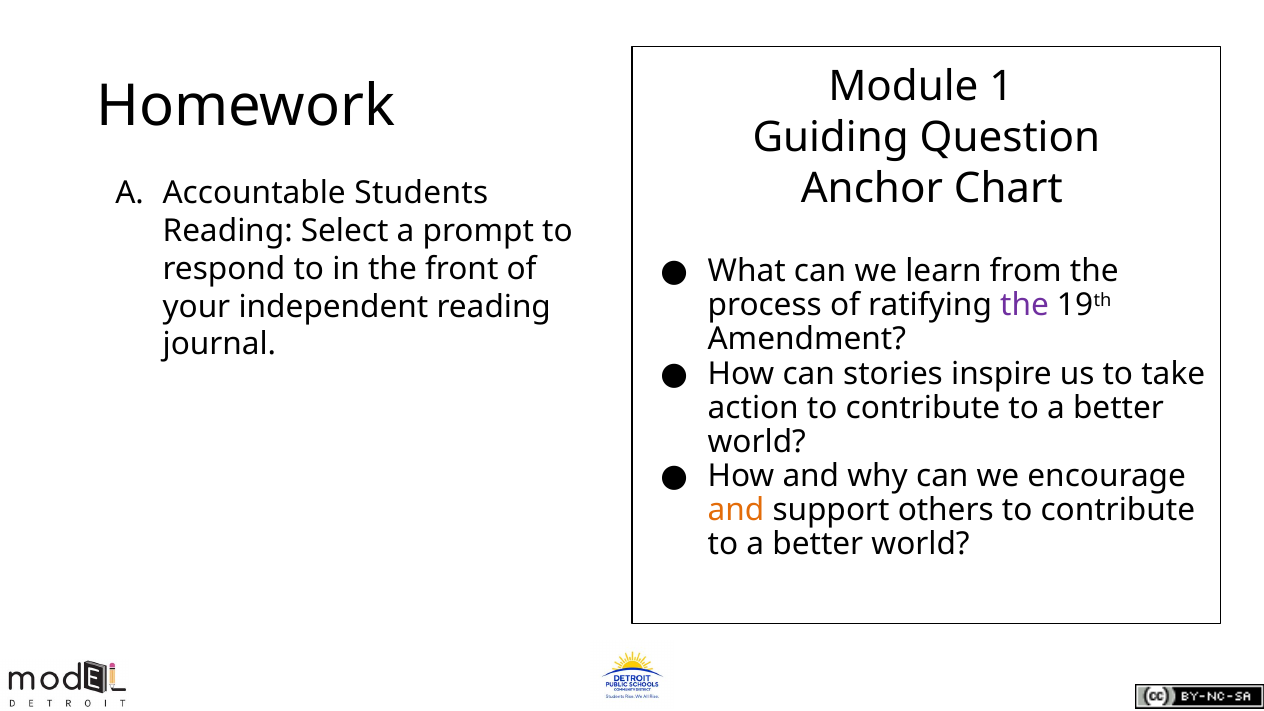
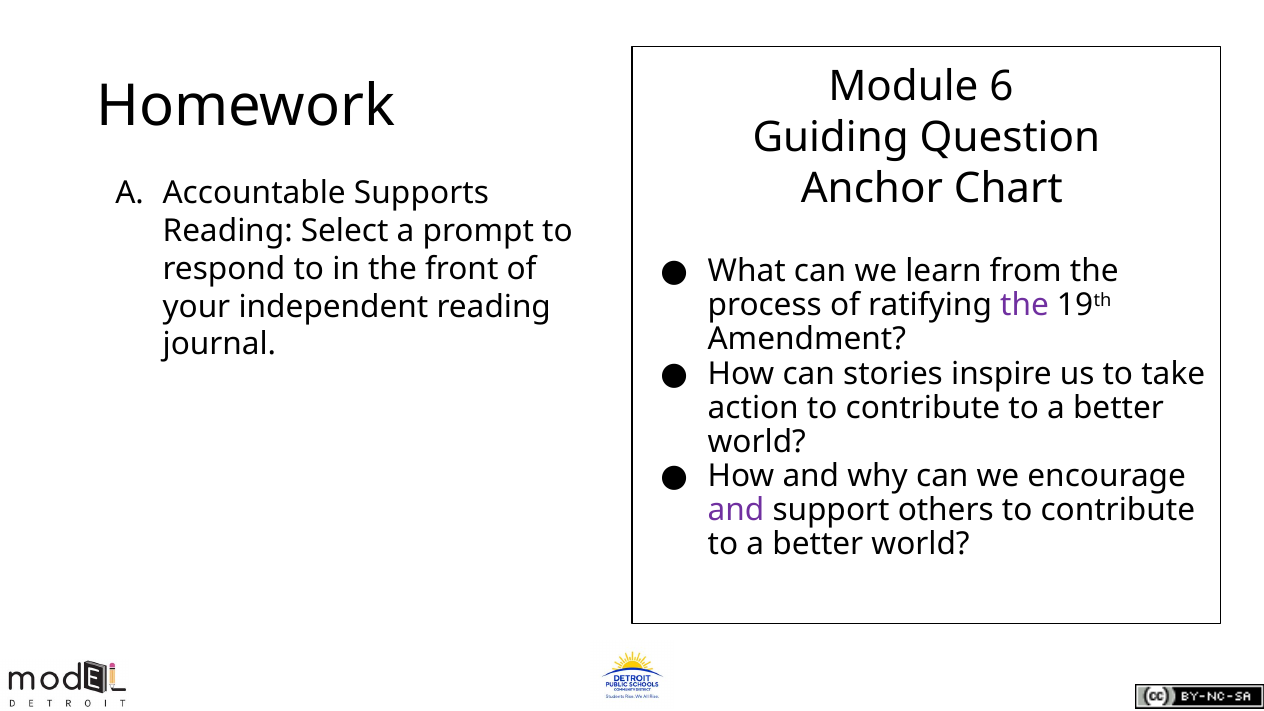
1: 1 -> 6 (1002, 87)
Students: Students -> Supports (421, 193)
and colour: orange -> purple (736, 510)
